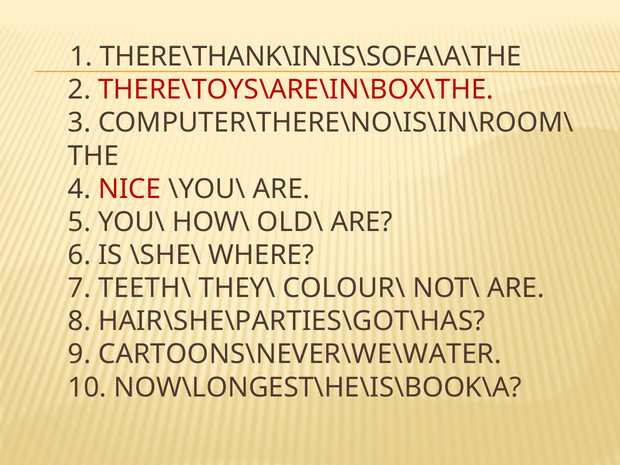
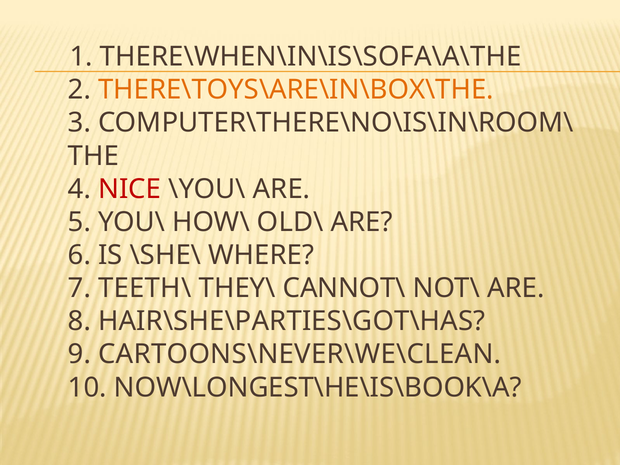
THERE\THANK\IN\IS\SOFA\A\THE: THERE\THANK\IN\IS\SOFA\A\THE -> THERE\WHEN\IN\IS\SOFA\A\THE (311, 57)
THERE\TOYS\ARE\IN\BOX\THE colour: red -> orange (296, 90)
COLOUR\: COLOUR\ -> CANNOT\ (344, 288)
CARTOONS\NEVER\WE\WATER: CARTOONS\NEVER\WE\WATER -> CARTOONS\NEVER\WE\CLEAN (300, 354)
